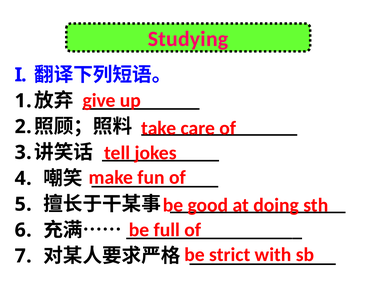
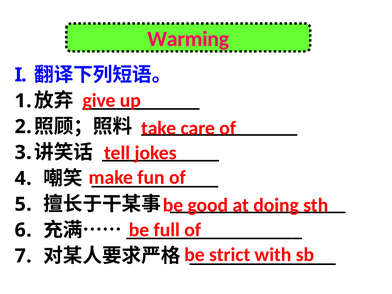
Studying: Studying -> Warming (188, 39)
